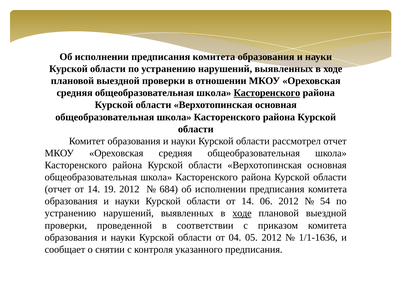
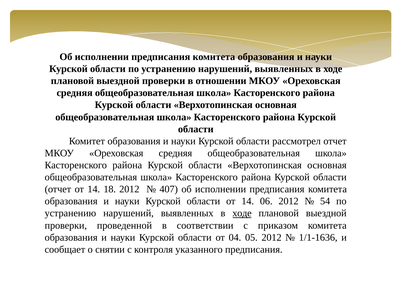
Касторенского underline: present -> none (267, 93)
19: 19 -> 18 (110, 189)
684: 684 -> 407 (169, 189)
